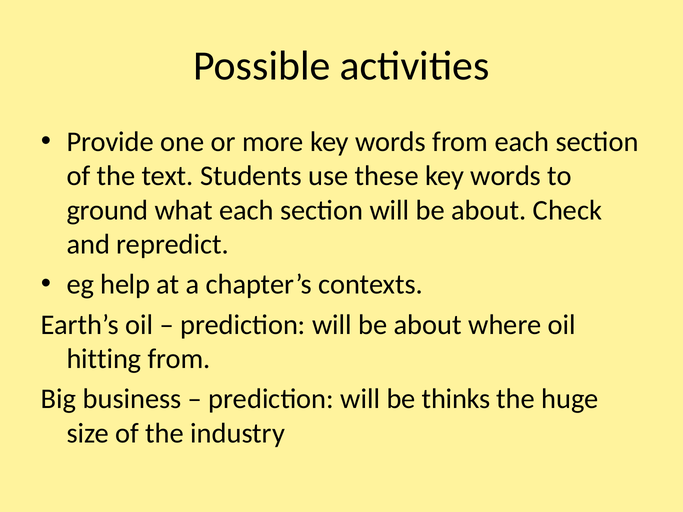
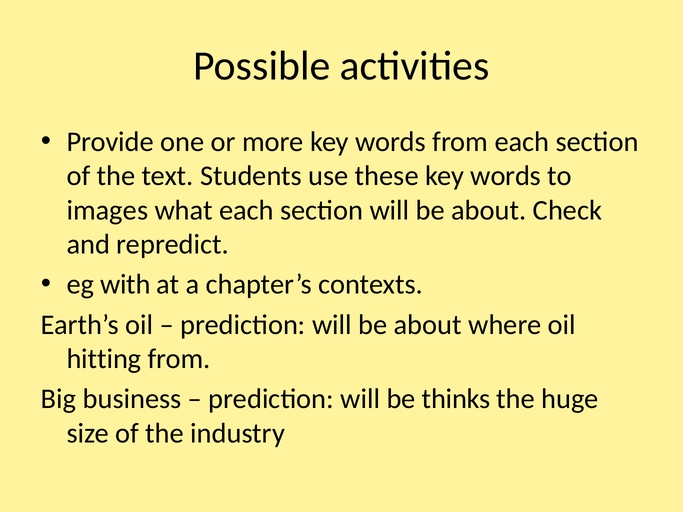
ground: ground -> images (107, 210)
help: help -> with (125, 285)
